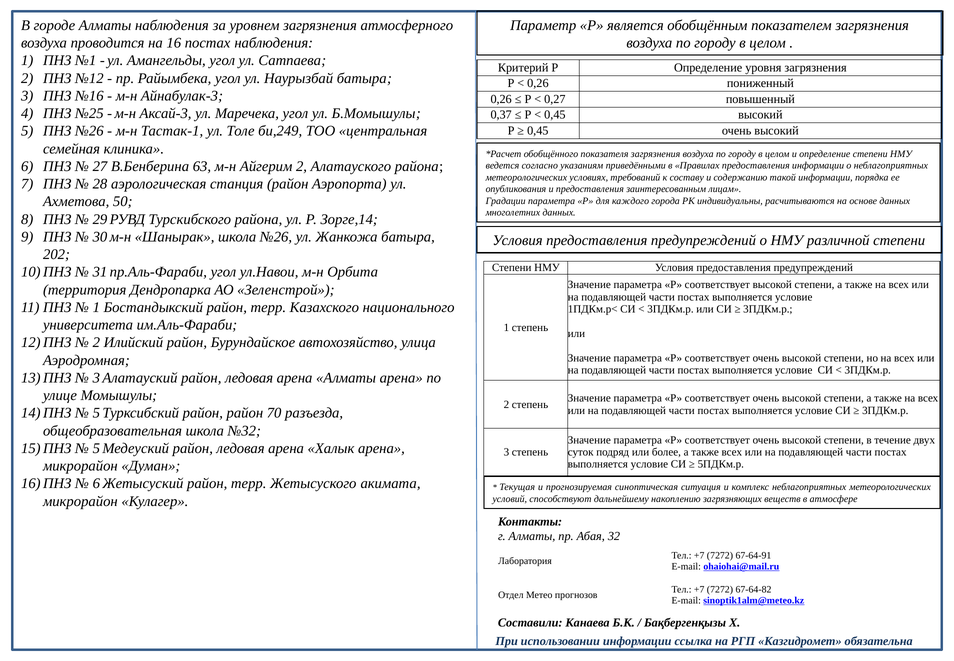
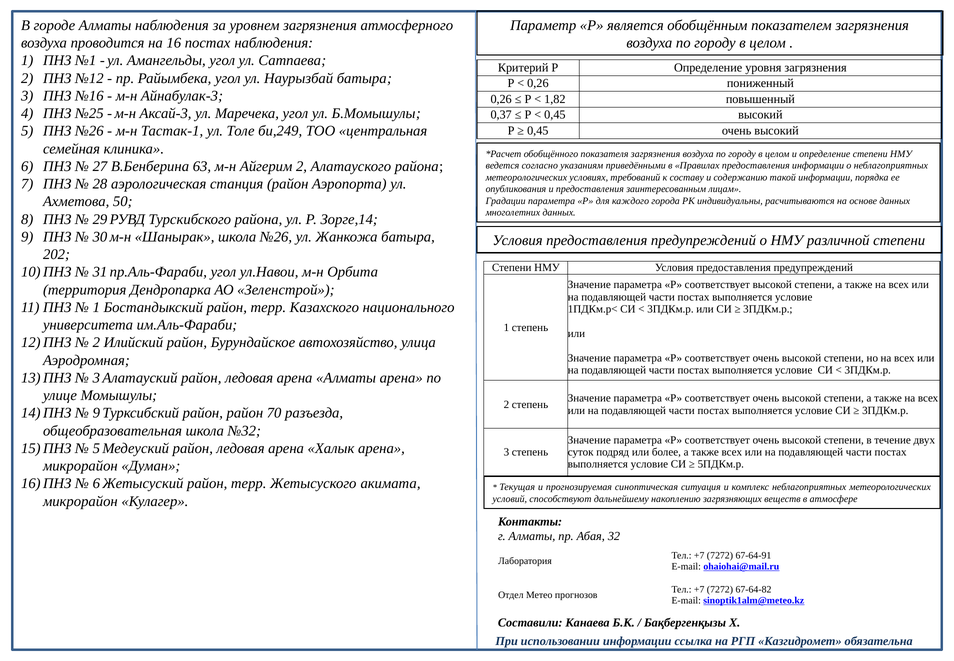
0,27: 0,27 -> 1,82 (555, 99)
5: 5 -> 9 (96, 413)
